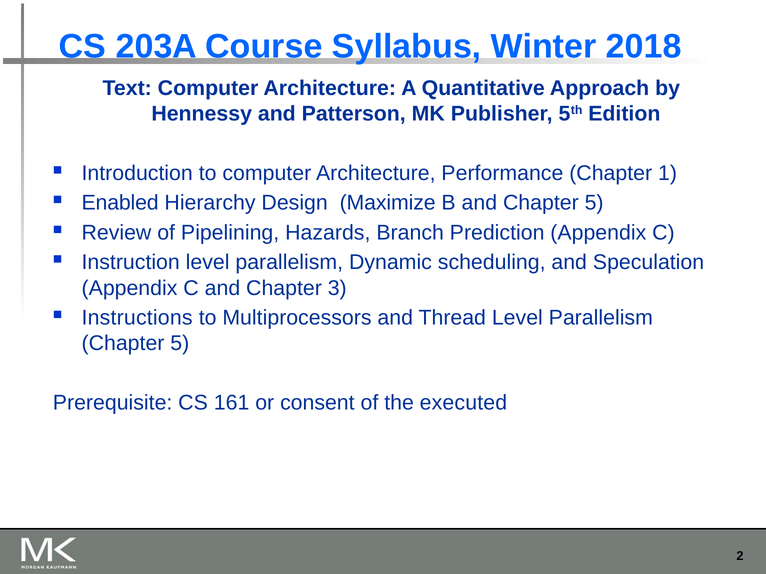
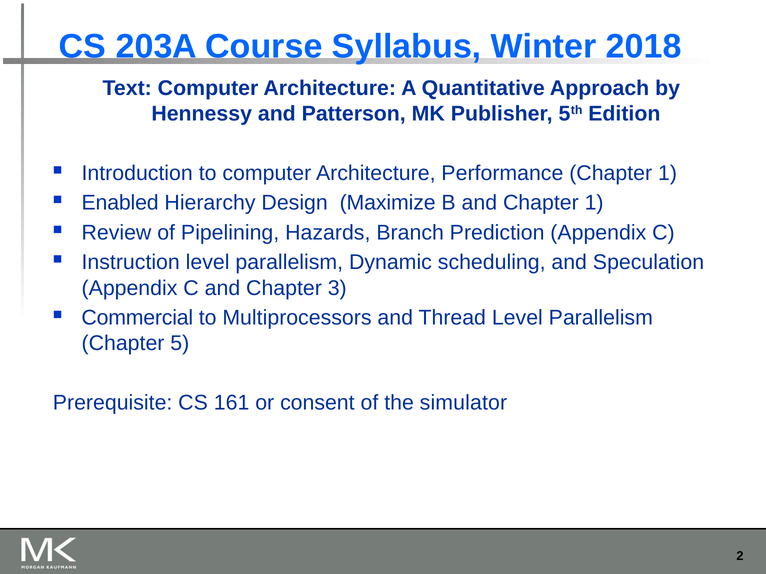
and Chapter 5: 5 -> 1 (594, 203)
Instructions: Instructions -> Commercial (137, 318)
executed: executed -> simulator (463, 403)
